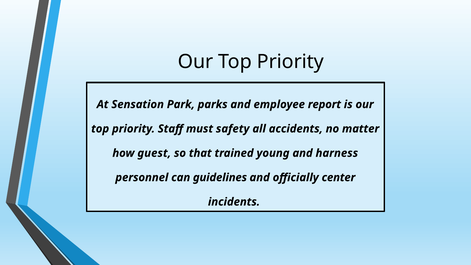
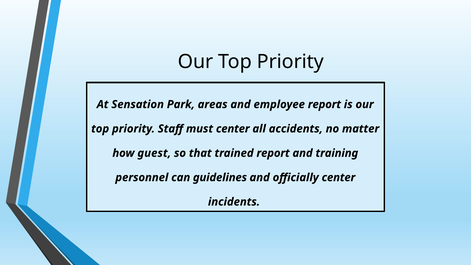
parks: parks -> areas (213, 104)
must safety: safety -> center (233, 129)
trained young: young -> report (273, 153)
harness: harness -> training (337, 153)
